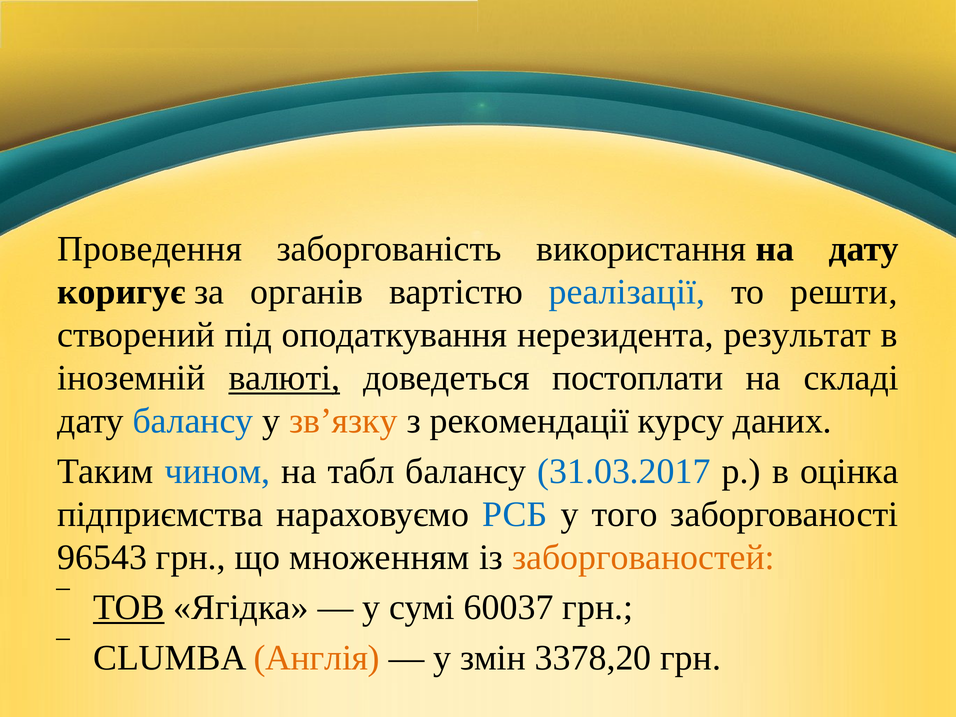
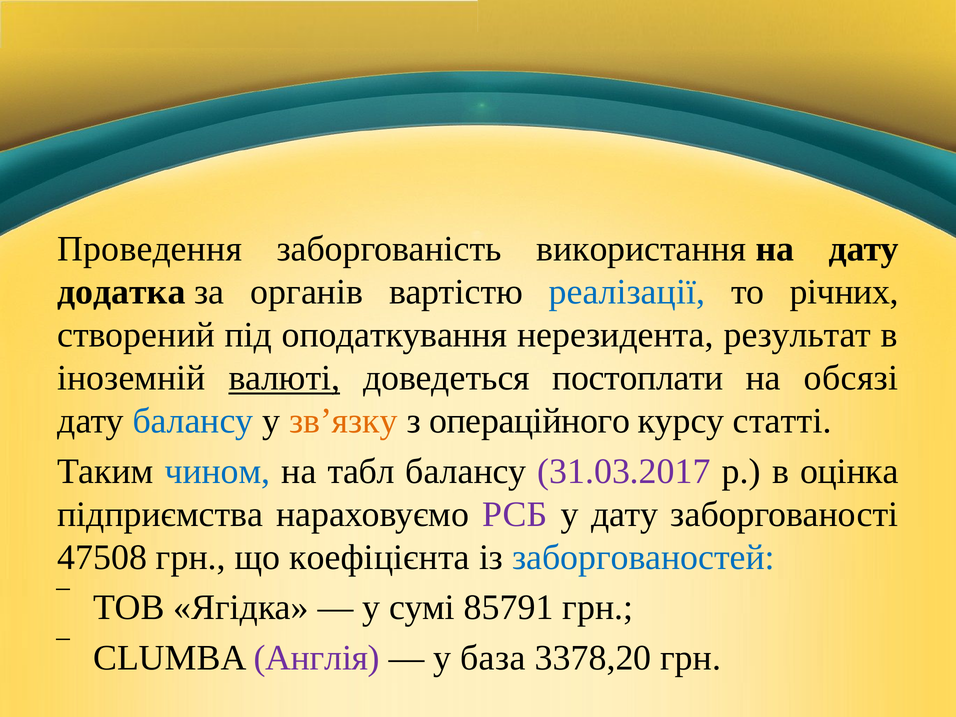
коригує: коригує -> додатка (121, 292)
решти: решти -> річних (844, 292)
складі: складі -> обсязі (851, 378)
рекомендації: рекомендації -> операційного (530, 421)
даних: даних -> статті (782, 421)
31.03.2017 colour: blue -> purple (624, 471)
РСБ colour: blue -> purple (515, 514)
у того: того -> дату (625, 514)
96543: 96543 -> 47508 (102, 557)
множенням: множенням -> коефіцієнта (379, 557)
заборгованостей colour: orange -> blue (643, 557)
ТОВ underline: present -> none (129, 608)
60037: 60037 -> 85791 (509, 608)
Англія colour: orange -> purple (317, 658)
змін: змін -> база (493, 658)
